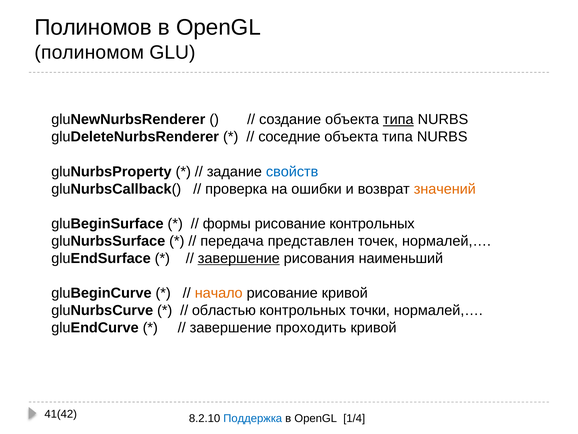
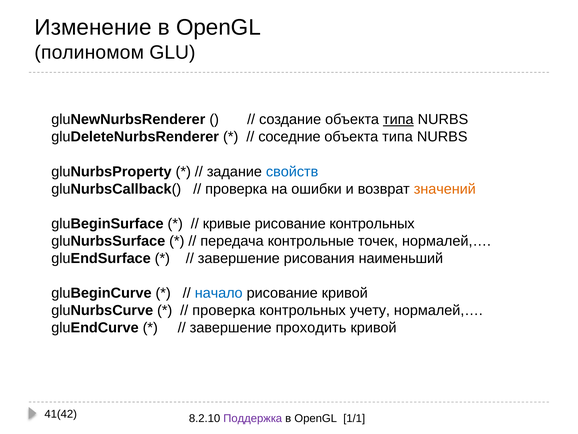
Полиномов: Полиномов -> Изменение (93, 28)
формы: формы -> кривые (227, 223)
представлен: представлен -> контрольные (311, 241)
завершение underline: present -> none (239, 258)
начало colour: orange -> blue (219, 293)
областью: областью -> проверка (224, 310)
точки: точки -> учету (370, 310)
Поддержка colour: blue -> purple (253, 418)
1/4: 1/4 -> 1/1 (354, 418)
